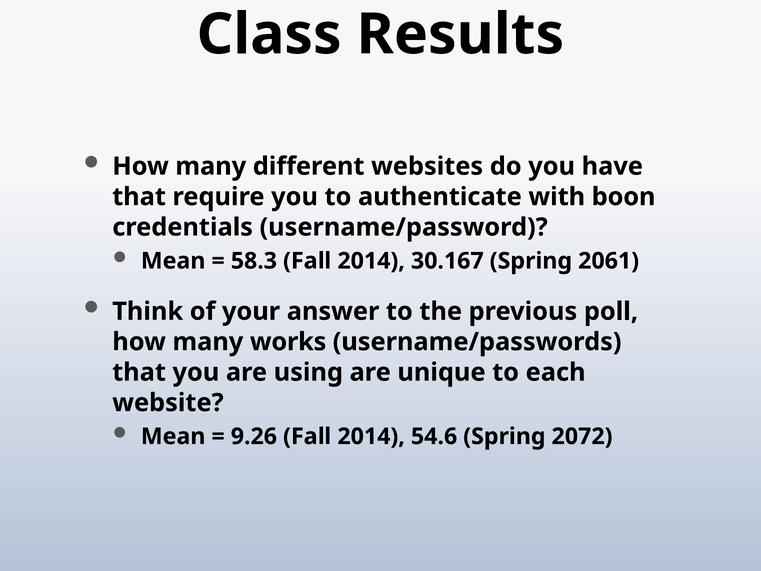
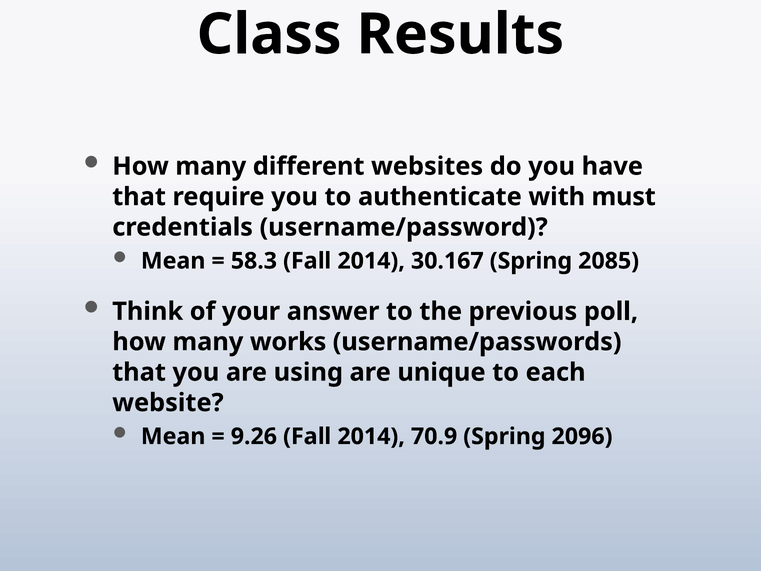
boon: boon -> must (624, 197)
2061: 2061 -> 2085 (609, 261)
54.6: 54.6 -> 70.9 (434, 436)
2072: 2072 -> 2096 (582, 436)
